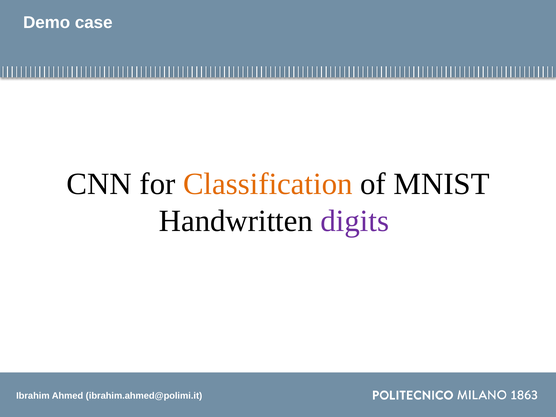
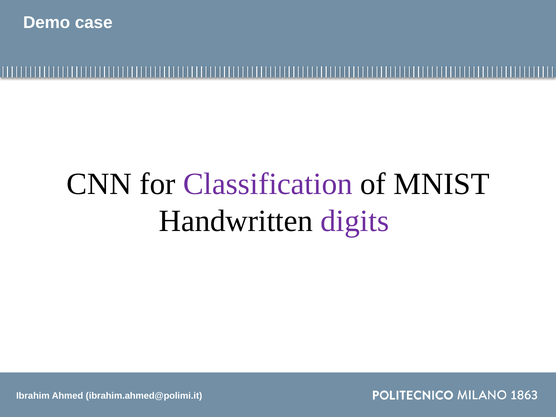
Classification colour: orange -> purple (268, 184)
